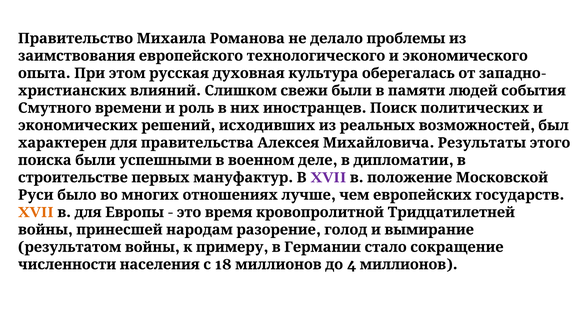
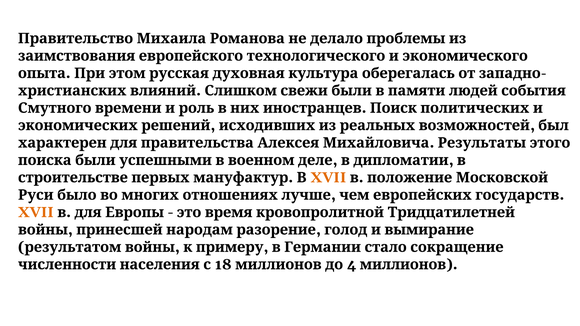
XVII colour: purple -> orange (328, 178)
